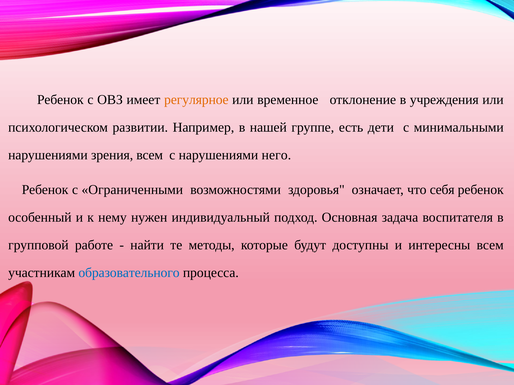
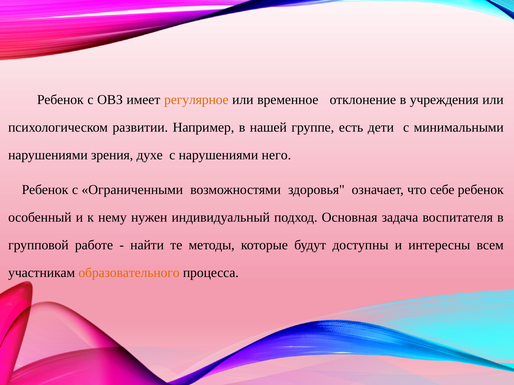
зрения всем: всем -> духе (150, 155)
себя: себя -> себе (442, 190)
образовательного colour: blue -> orange (129, 273)
